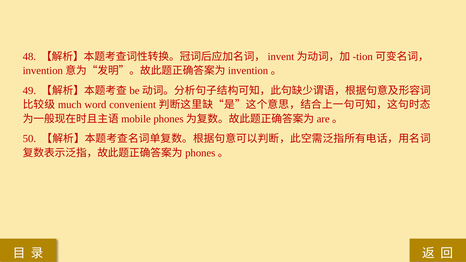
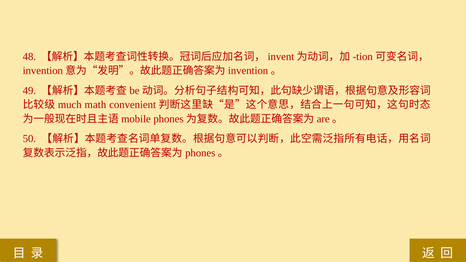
word: word -> math (95, 105)
